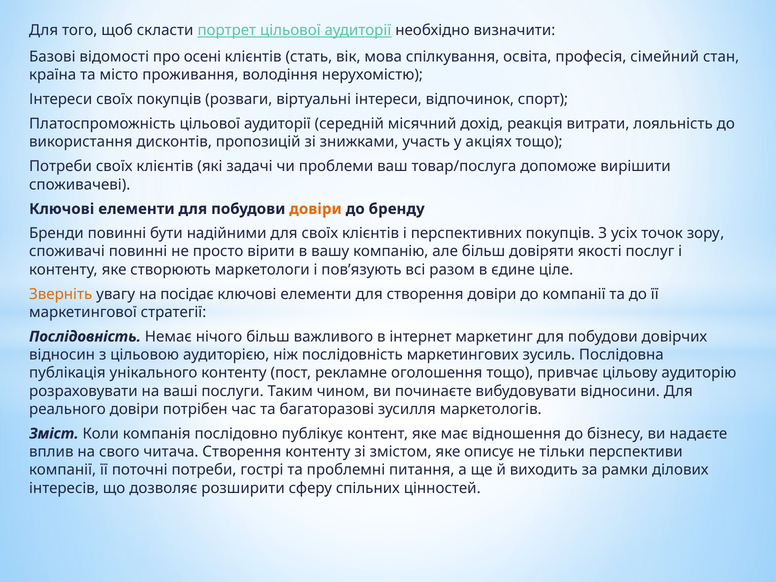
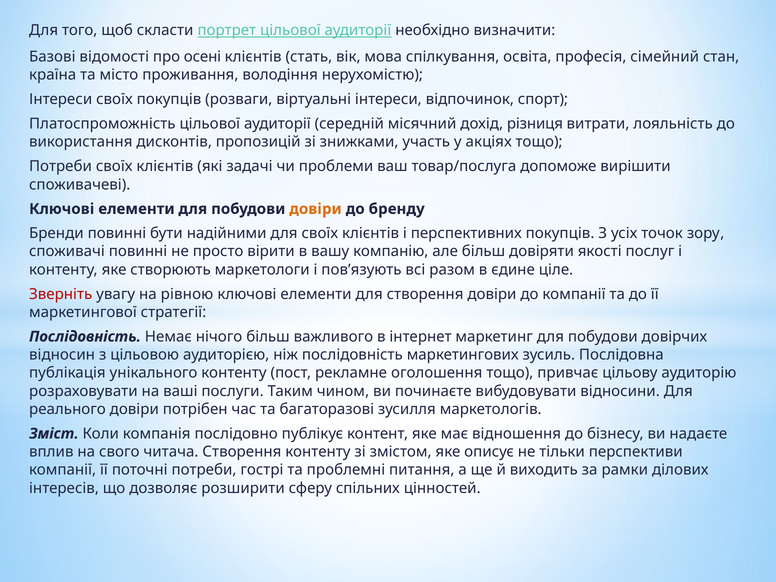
реакція: реакція -> різниця (535, 124)
Зверніть colour: orange -> red (61, 294)
посідає: посідає -> рівною (187, 294)
